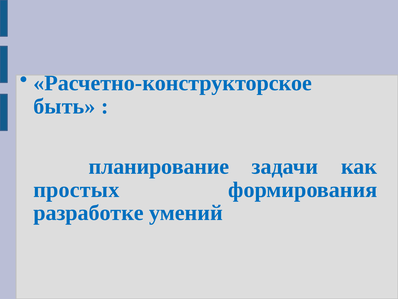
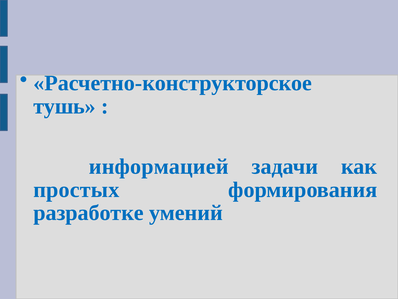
быть: быть -> тушь (65, 106)
планирование: планирование -> информацией (159, 166)
